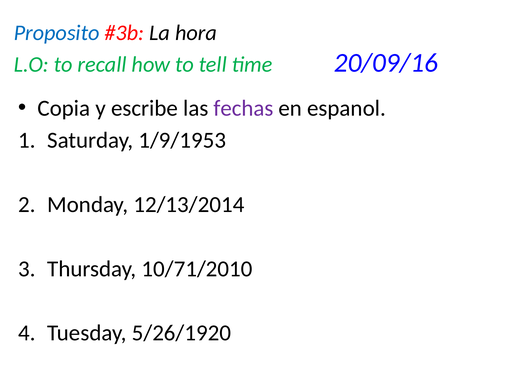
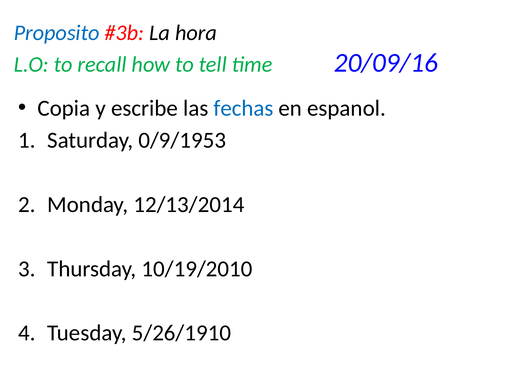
fechas colour: purple -> blue (243, 108)
1/9/1953: 1/9/1953 -> 0/9/1953 (182, 141)
10/71/2010: 10/71/2010 -> 10/19/2010 (197, 269)
5/26/1920: 5/26/1920 -> 5/26/1910 (181, 334)
